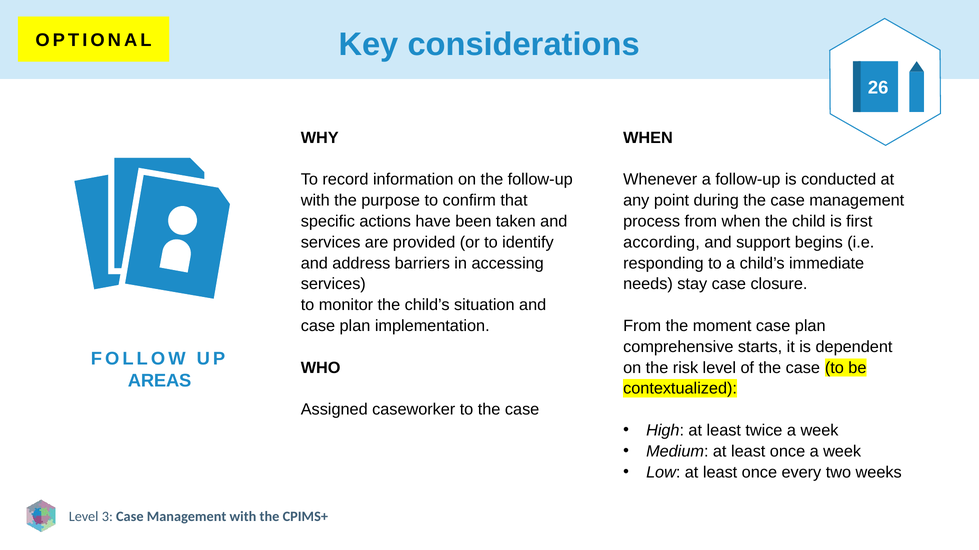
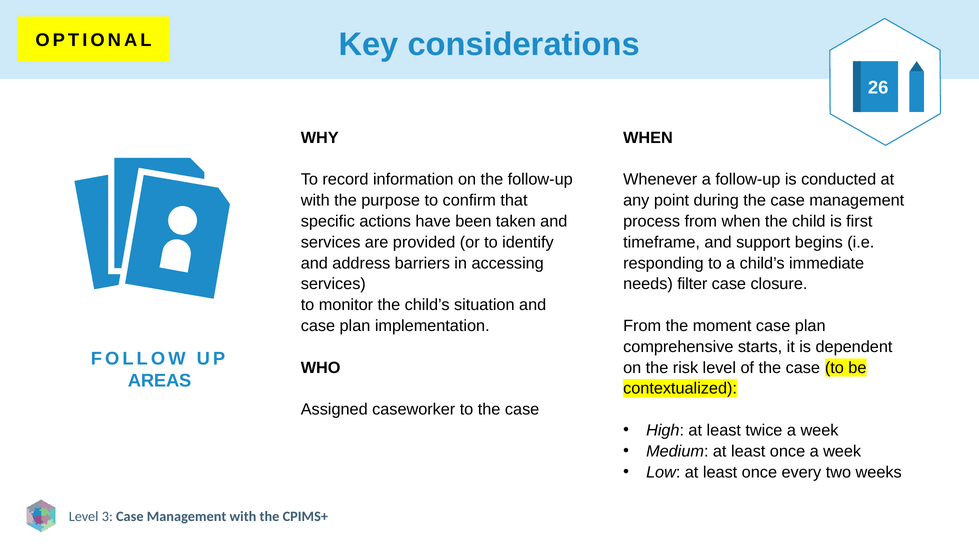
according: according -> timeframe (662, 243)
stay: stay -> filter (692, 284)
